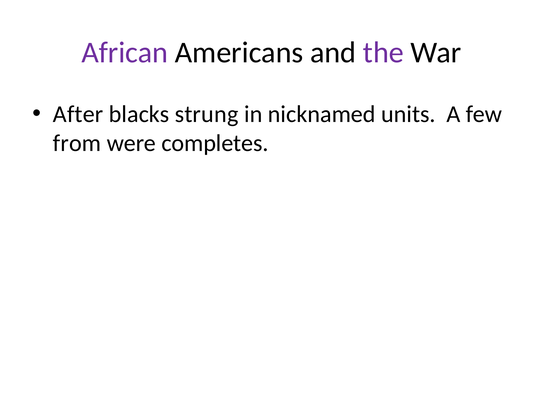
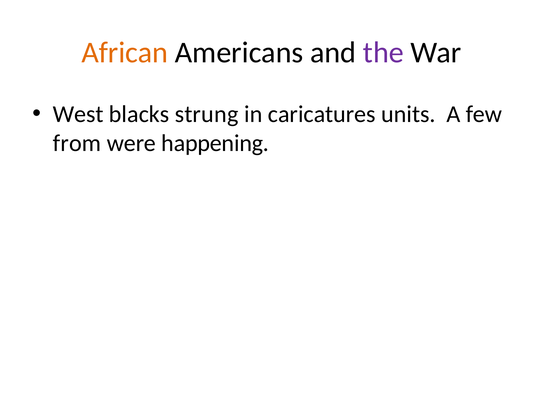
African colour: purple -> orange (125, 52)
After: After -> West (78, 114)
nicknamed: nicknamed -> caricatures (322, 114)
completes: completes -> happening (215, 143)
